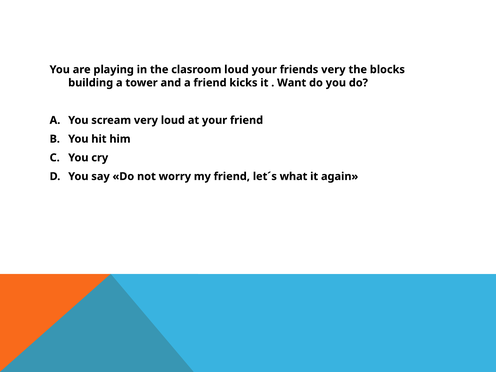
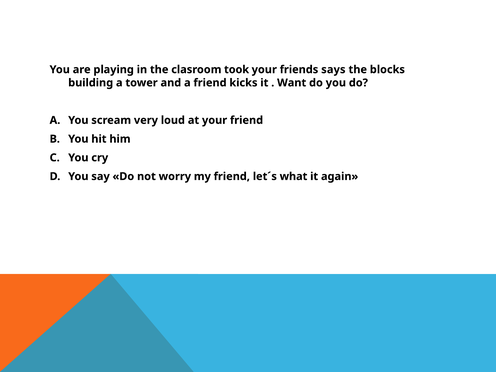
clasroom loud: loud -> took (237, 70)
friends very: very -> says (333, 70)
